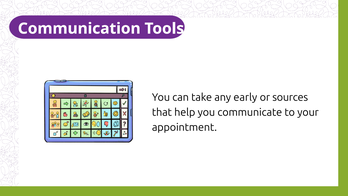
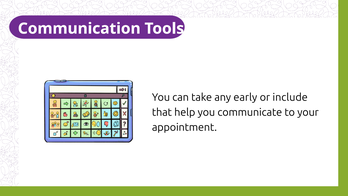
sources: sources -> include (290, 97)
